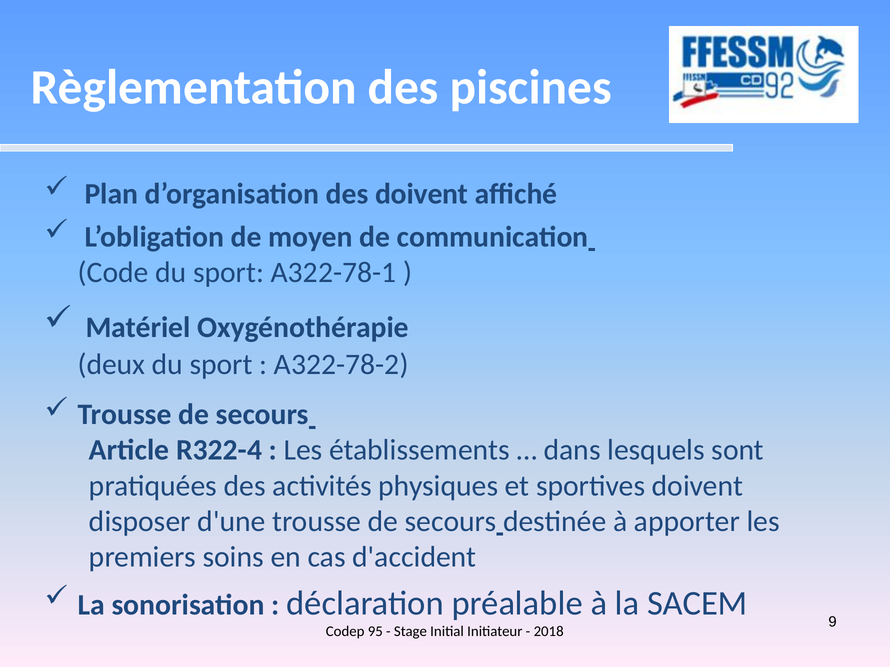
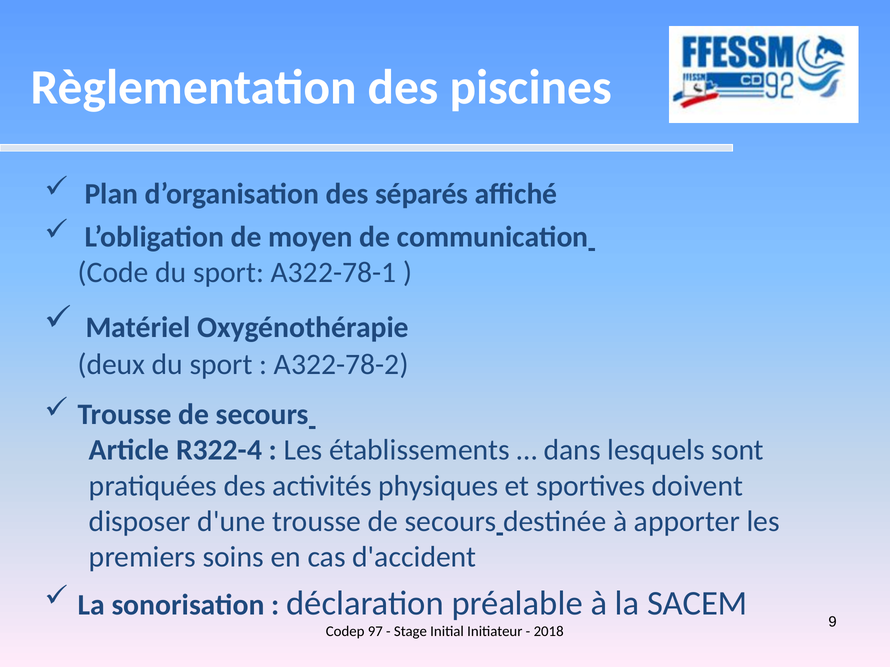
des doivent: doivent -> séparés (422, 194)
95: 95 -> 97 (375, 632)
